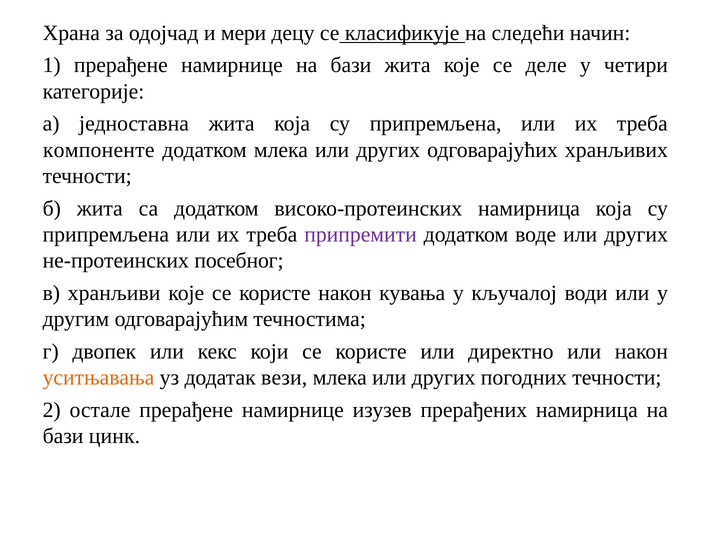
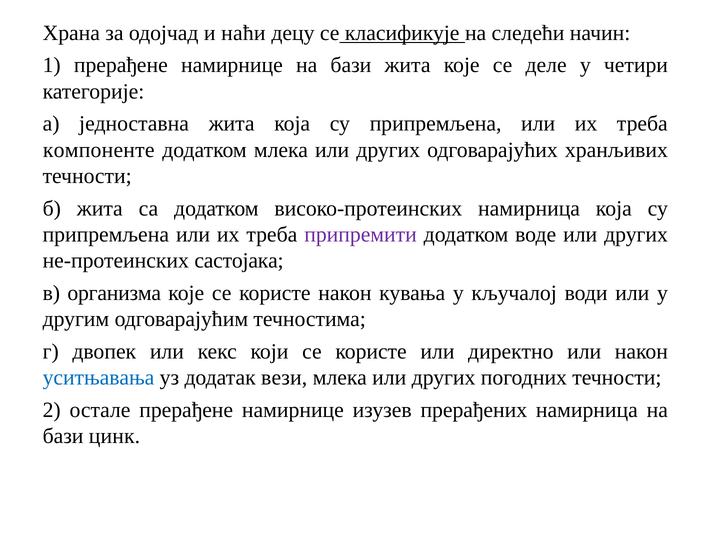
мери: мери -> наћи (243, 33)
посебног: посебног -> састојака (239, 260)
хранљиви: хранљиви -> организма (114, 293)
уситњавања colour: orange -> blue (98, 377)
